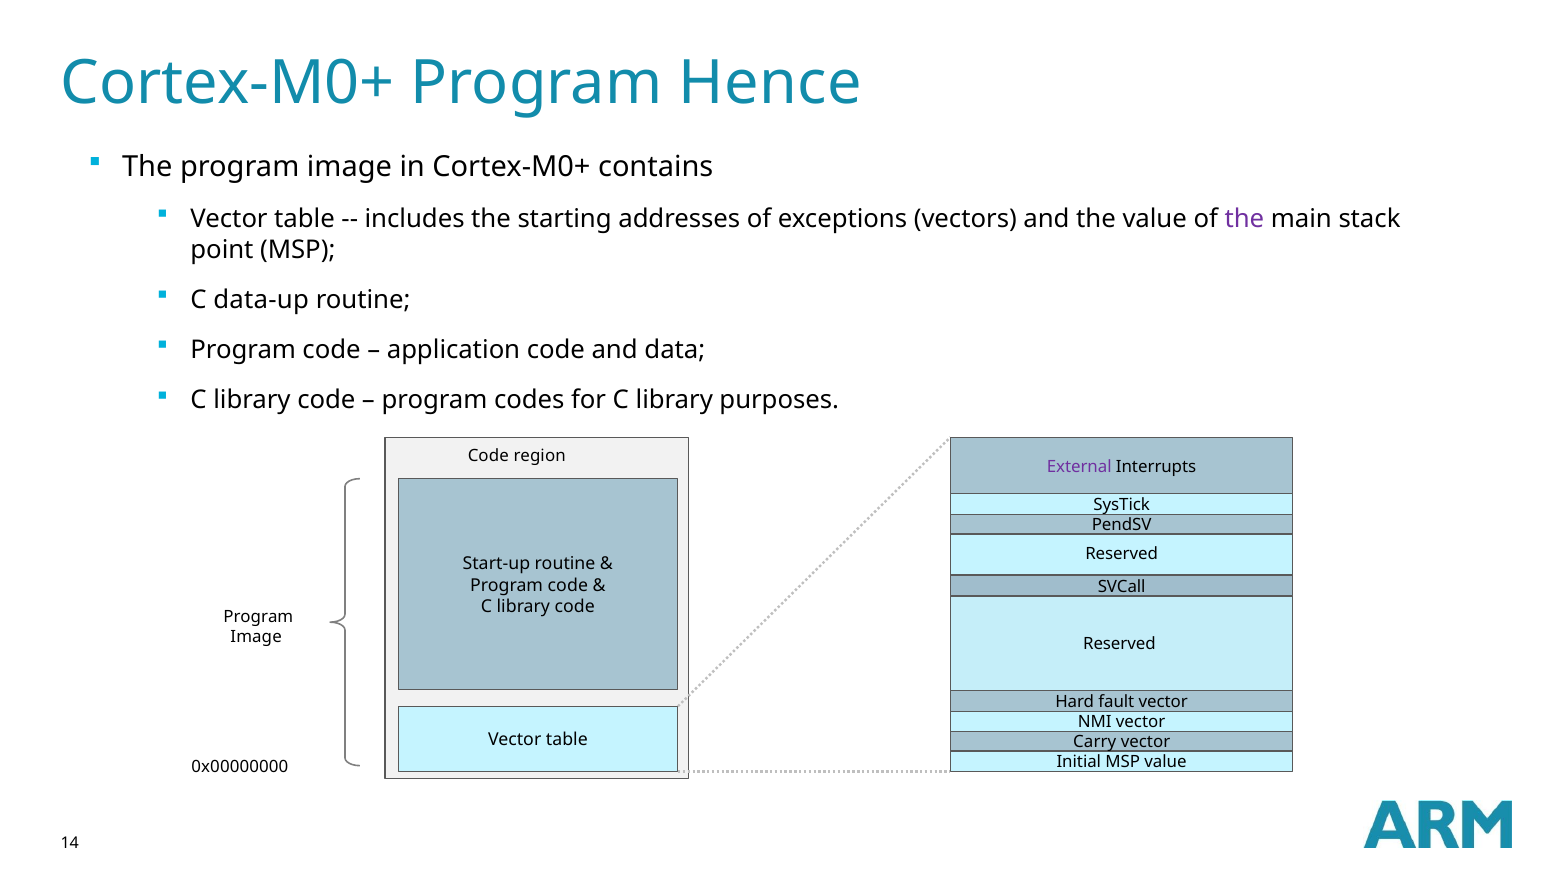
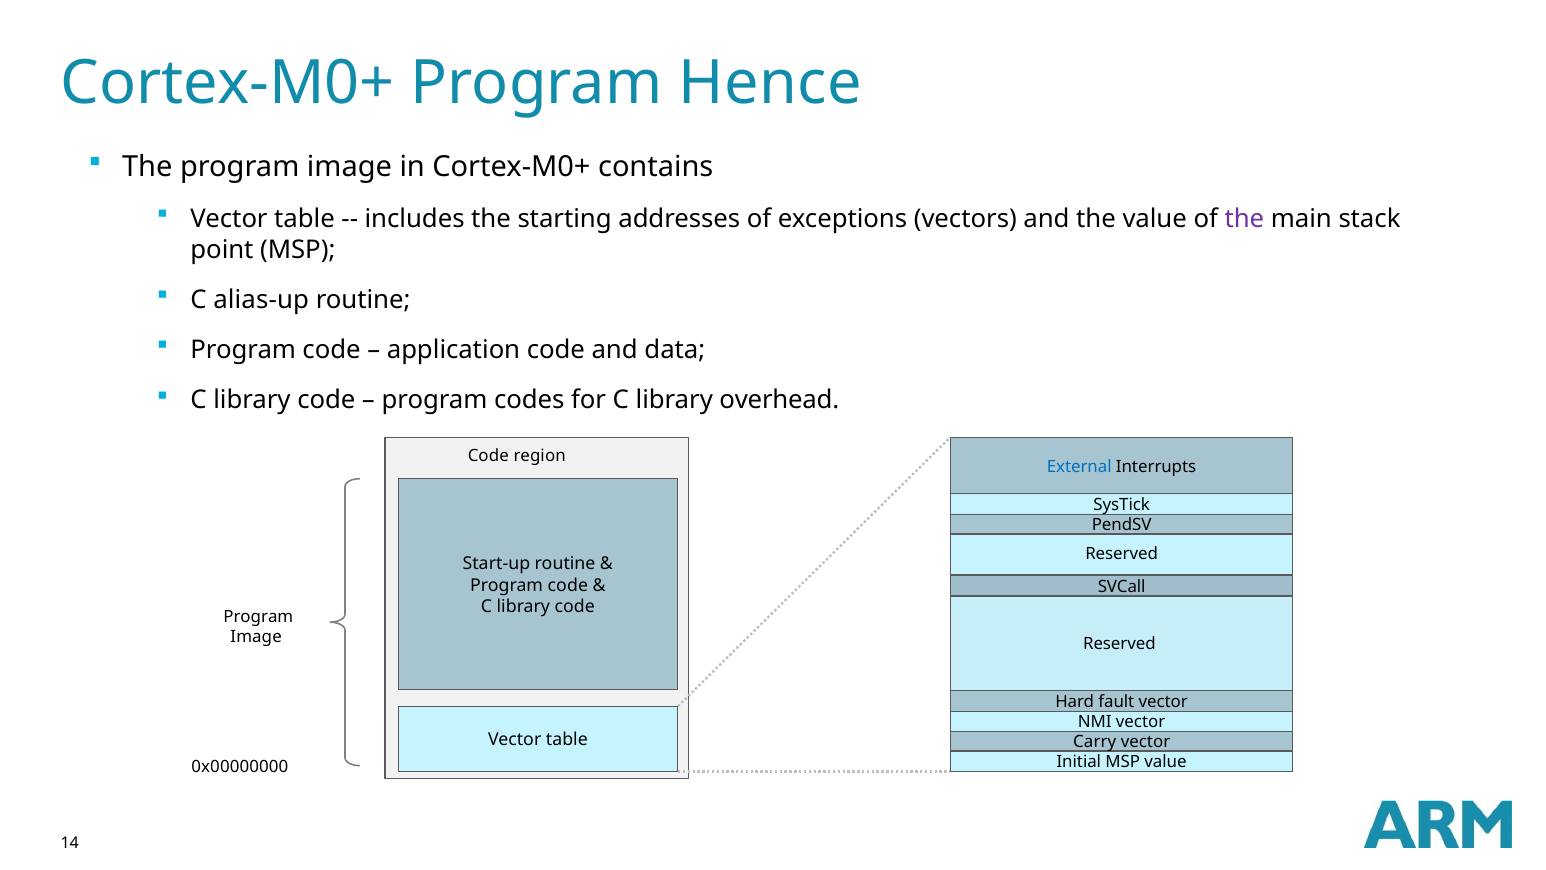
data-up: data-up -> alias-up (261, 300)
purposes: purposes -> overhead (779, 400)
External colour: purple -> blue (1079, 466)
